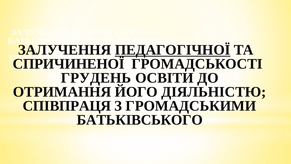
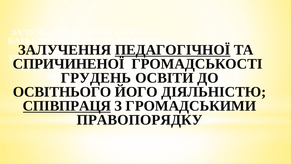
ОТРИМАННЯ: ОТРИМАННЯ -> ОСВІТНЬОГО (62, 92)
СПІВПРАЦЯ underline: none -> present (67, 106)
БАТЬКІВСЬКОГО: БАТЬКІВСЬКОГО -> ПРАВОПОРЯДКУ (140, 120)
